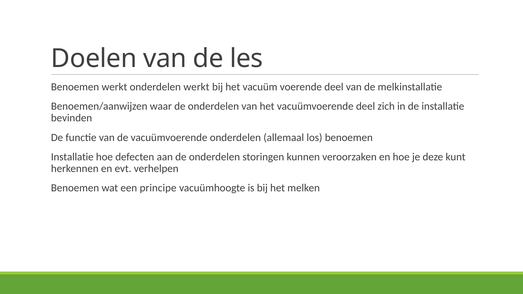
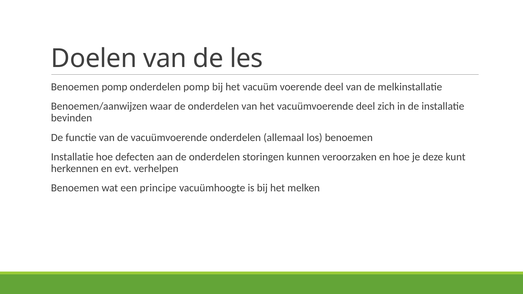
Benoemen werkt: werkt -> pomp (114, 87)
onderdelen werkt: werkt -> pomp (196, 87)
